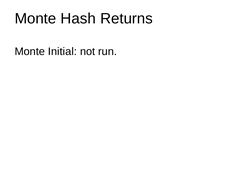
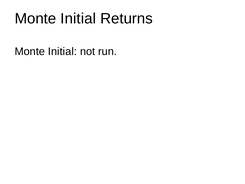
Hash: Hash -> Initial (78, 19)
